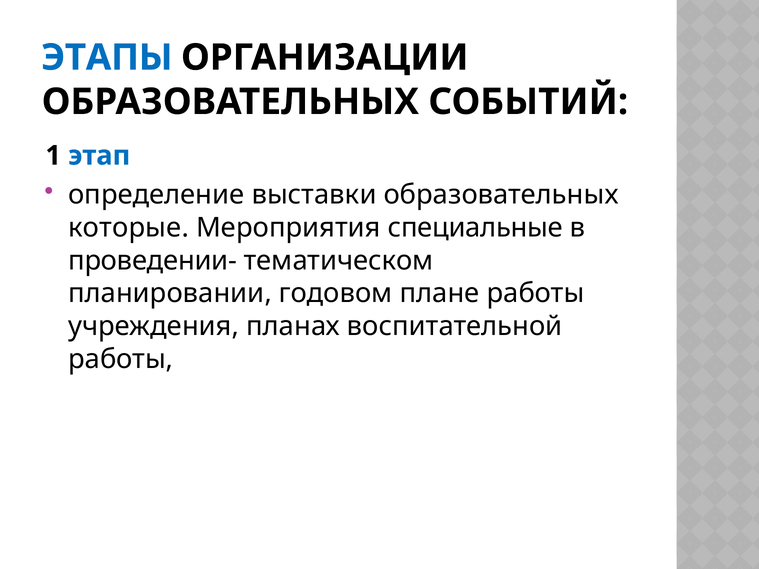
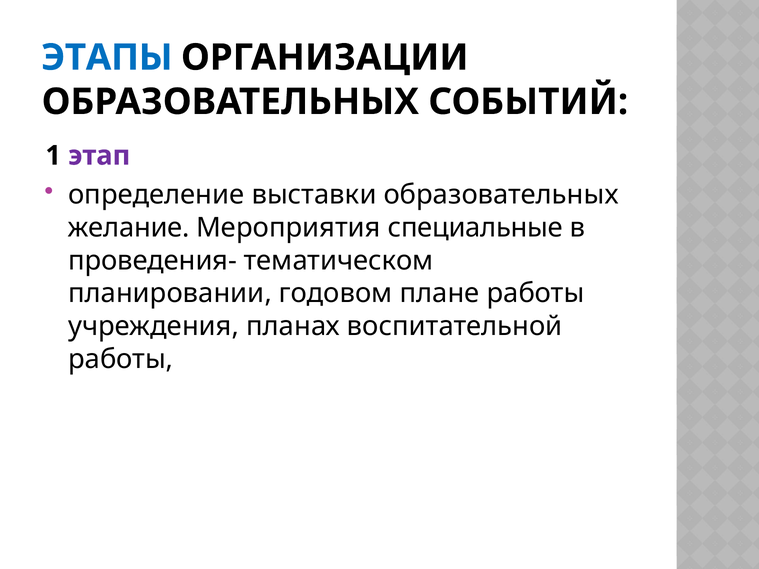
этап colour: blue -> purple (99, 156)
которые: которые -> желание (129, 228)
проведении-: проведении- -> проведения- (153, 261)
